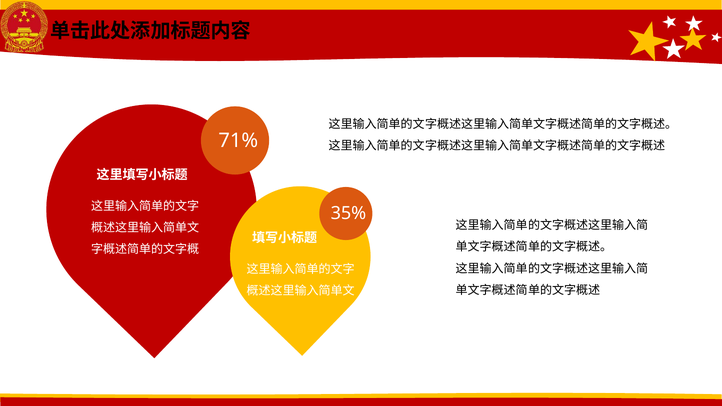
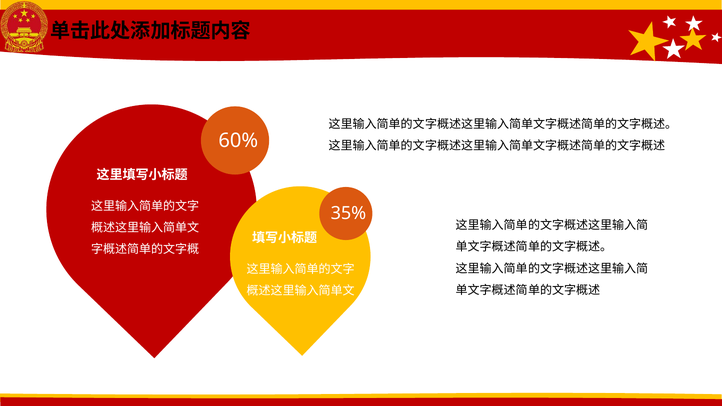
71%: 71% -> 60% (238, 140)
